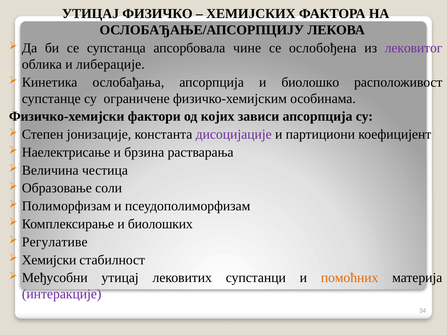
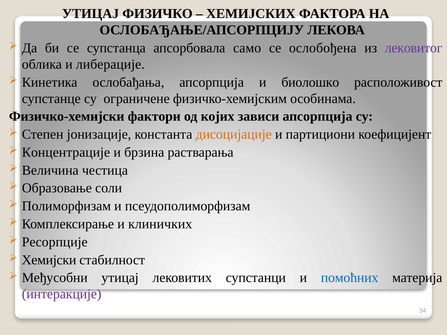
чине: чине -> само (247, 48)
дисоцијације colour: purple -> orange (234, 135)
Наелектрисање: Наелектрисање -> Концентрације (66, 152)
биолошких: биолошких -> клиничких (160, 224)
Регулативе: Регулативе -> Ресорпције (55, 242)
помоћних colour: orange -> blue (350, 278)
